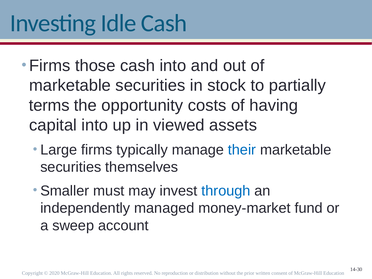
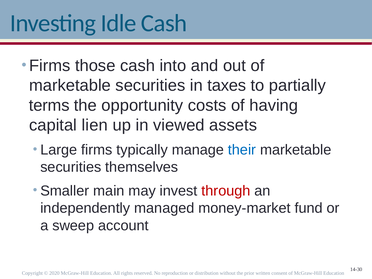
stock: stock -> taxes (227, 85)
capital into: into -> lien (95, 125)
must: must -> main (109, 191)
through colour: blue -> red (226, 191)
